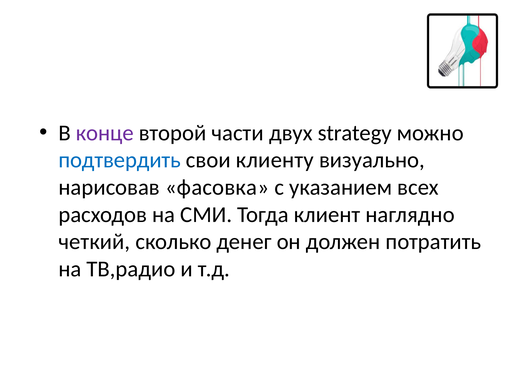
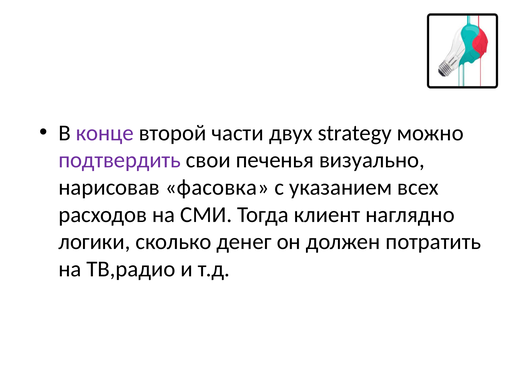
подтвердить colour: blue -> purple (120, 160)
клиенту: клиенту -> печенья (275, 160)
четкий: четкий -> логики (94, 242)
